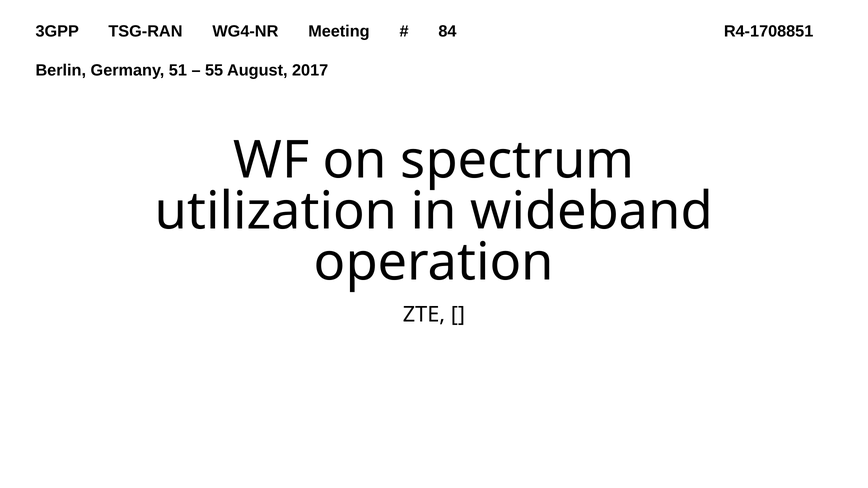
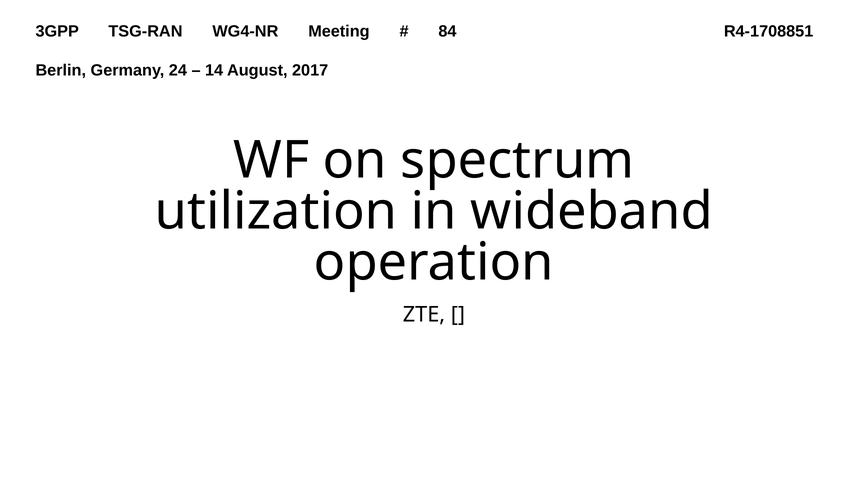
51: 51 -> 24 (178, 71)
55: 55 -> 14 (214, 71)
